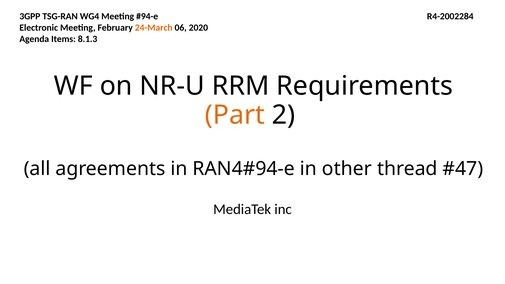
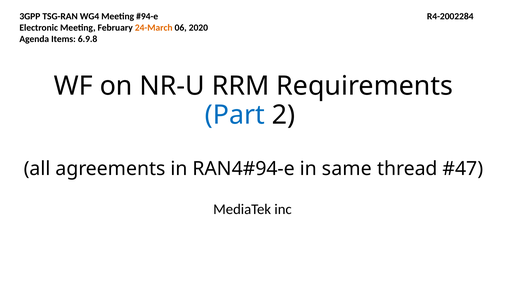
8.1.3: 8.1.3 -> 6.9.8 (88, 39)
Part colour: orange -> blue (235, 115)
other: other -> same (347, 169)
